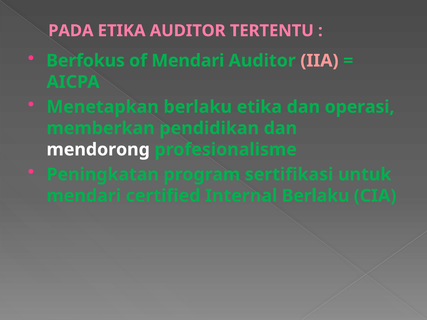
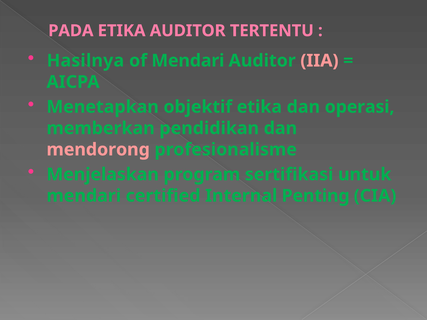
Berfokus: Berfokus -> Hasilnya (85, 61)
Menetapkan berlaku: berlaku -> objektif (198, 107)
mendorong colour: white -> pink (98, 150)
Peningkatan: Peningkatan -> Menjelaskan (103, 175)
Internal Berlaku: Berlaku -> Penting (316, 196)
